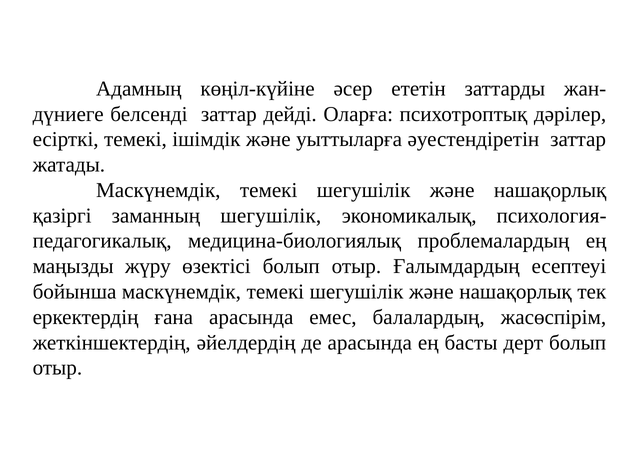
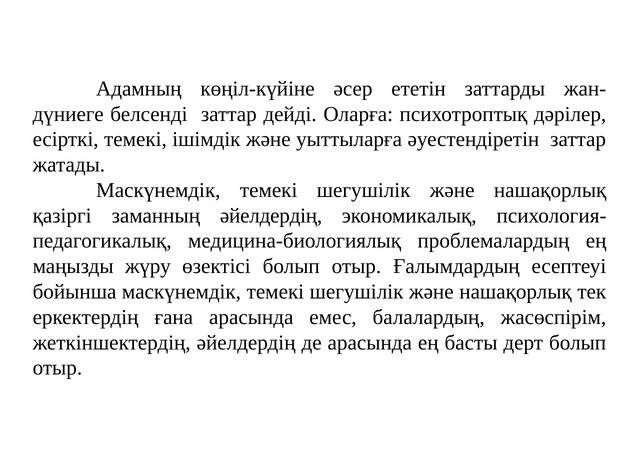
заманның шегушілік: шегушілік -> әйелдердің (271, 215)
